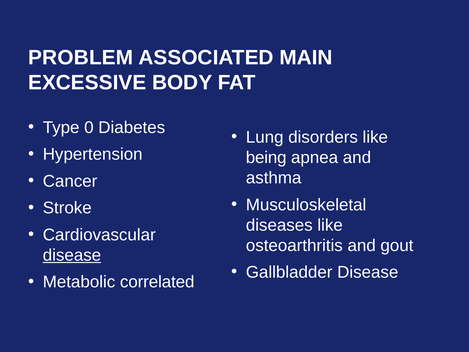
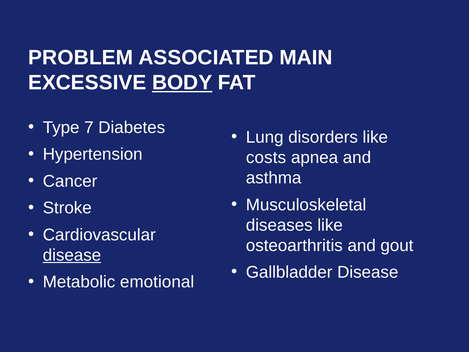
BODY underline: none -> present (182, 83)
0: 0 -> 7 (89, 127)
being: being -> costs (266, 157)
correlated: correlated -> emotional (157, 282)
